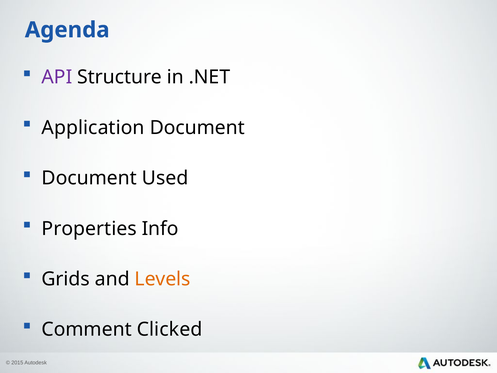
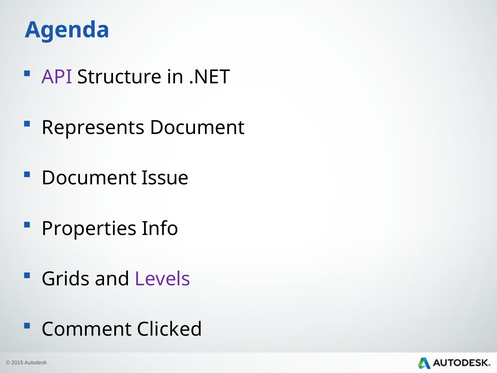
Application: Application -> Represents (93, 128)
Used: Used -> Issue (165, 178)
Levels colour: orange -> purple (163, 279)
